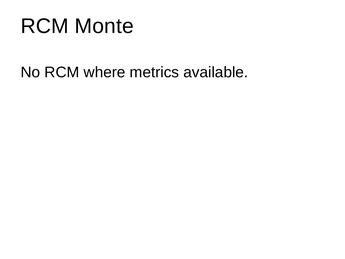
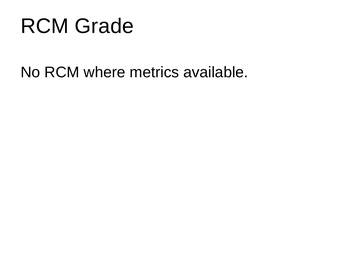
Monte: Monte -> Grade (104, 26)
